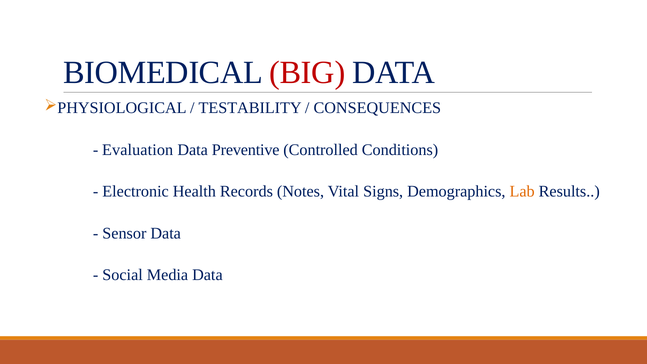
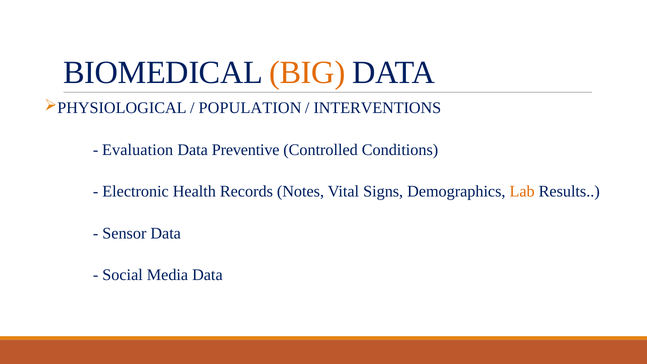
BIG colour: red -> orange (307, 72)
TESTABILITY: TESTABILITY -> POPULATION (250, 108)
CONSEQUENCES: CONSEQUENCES -> INTERVENTIONS (377, 108)
